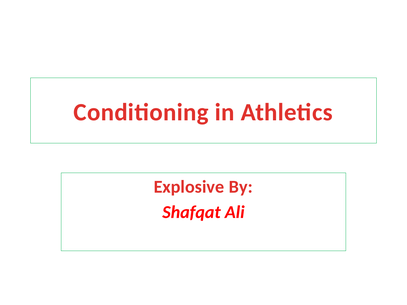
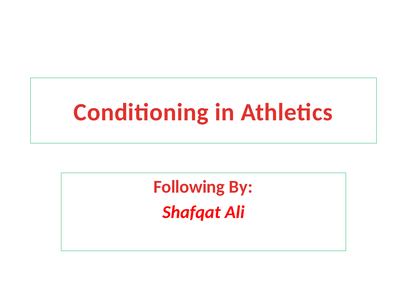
Explosive: Explosive -> Following (189, 187)
